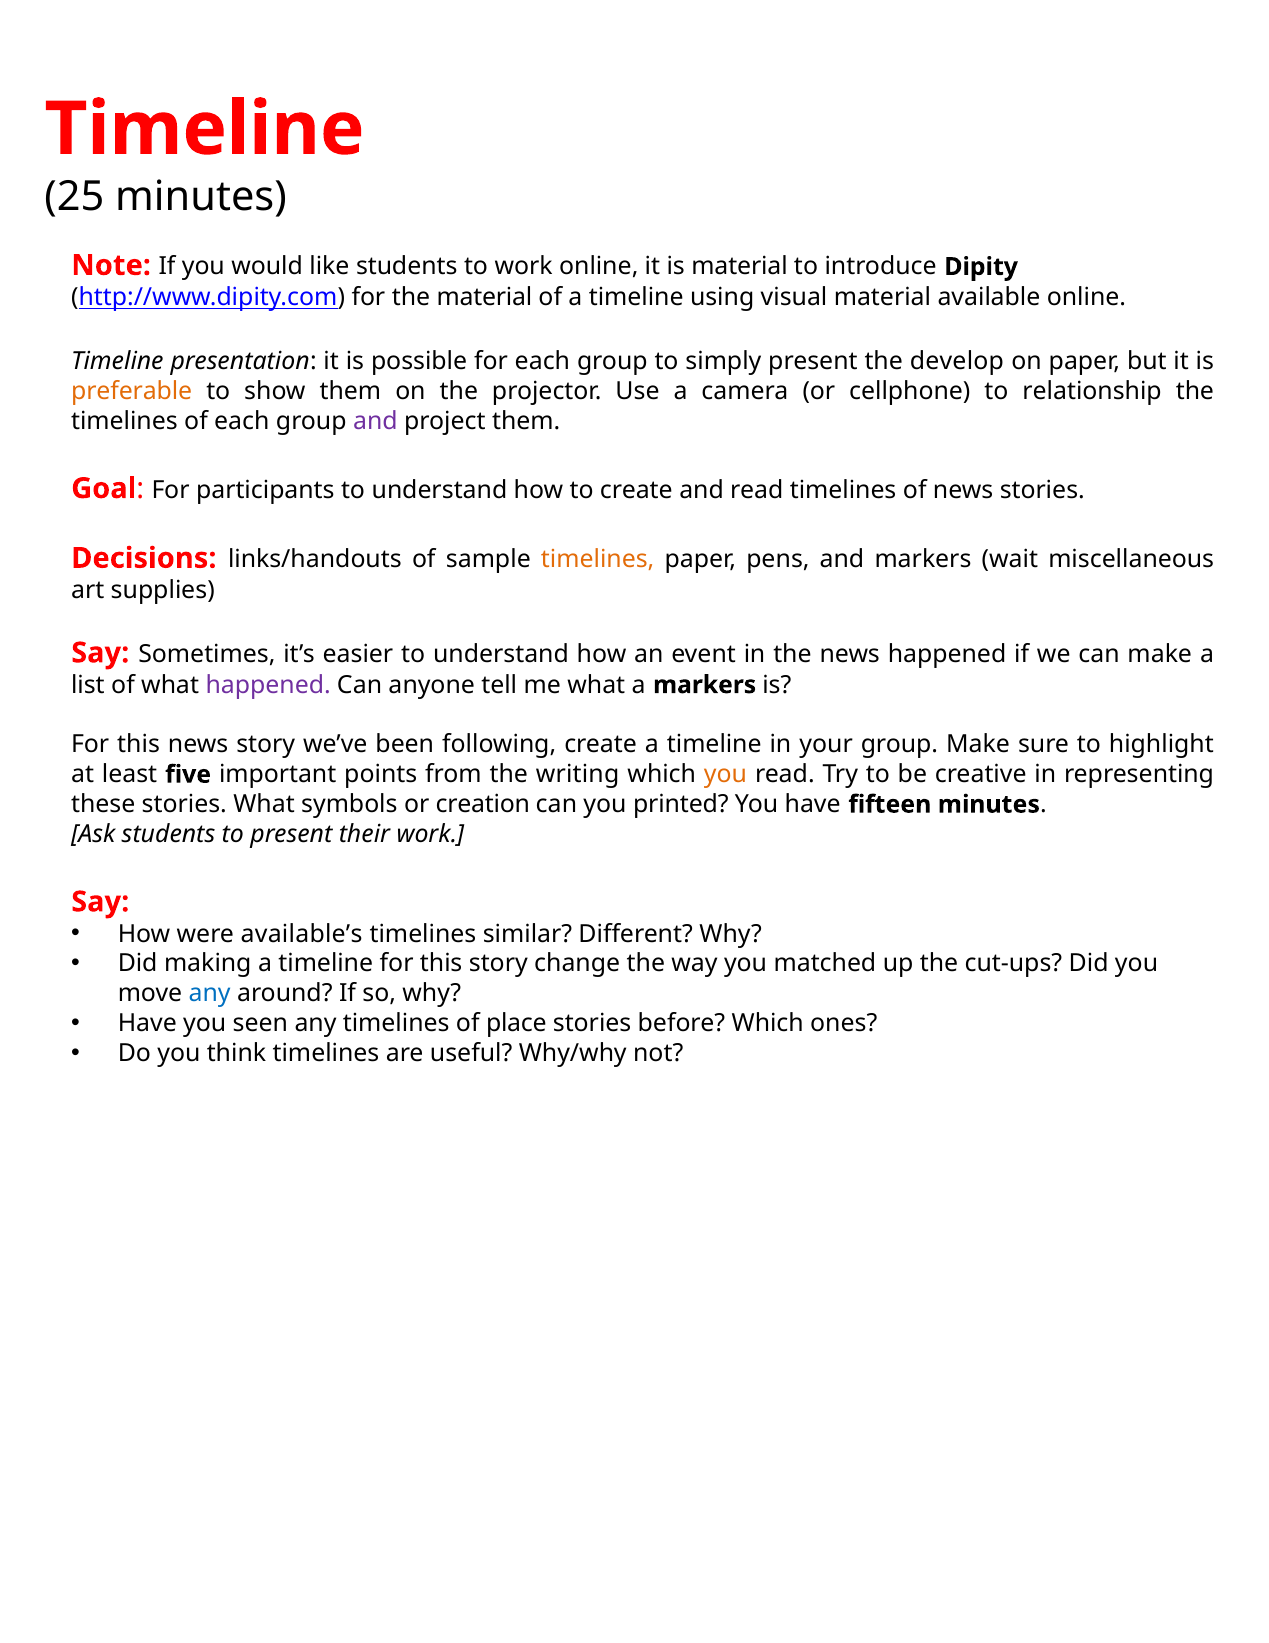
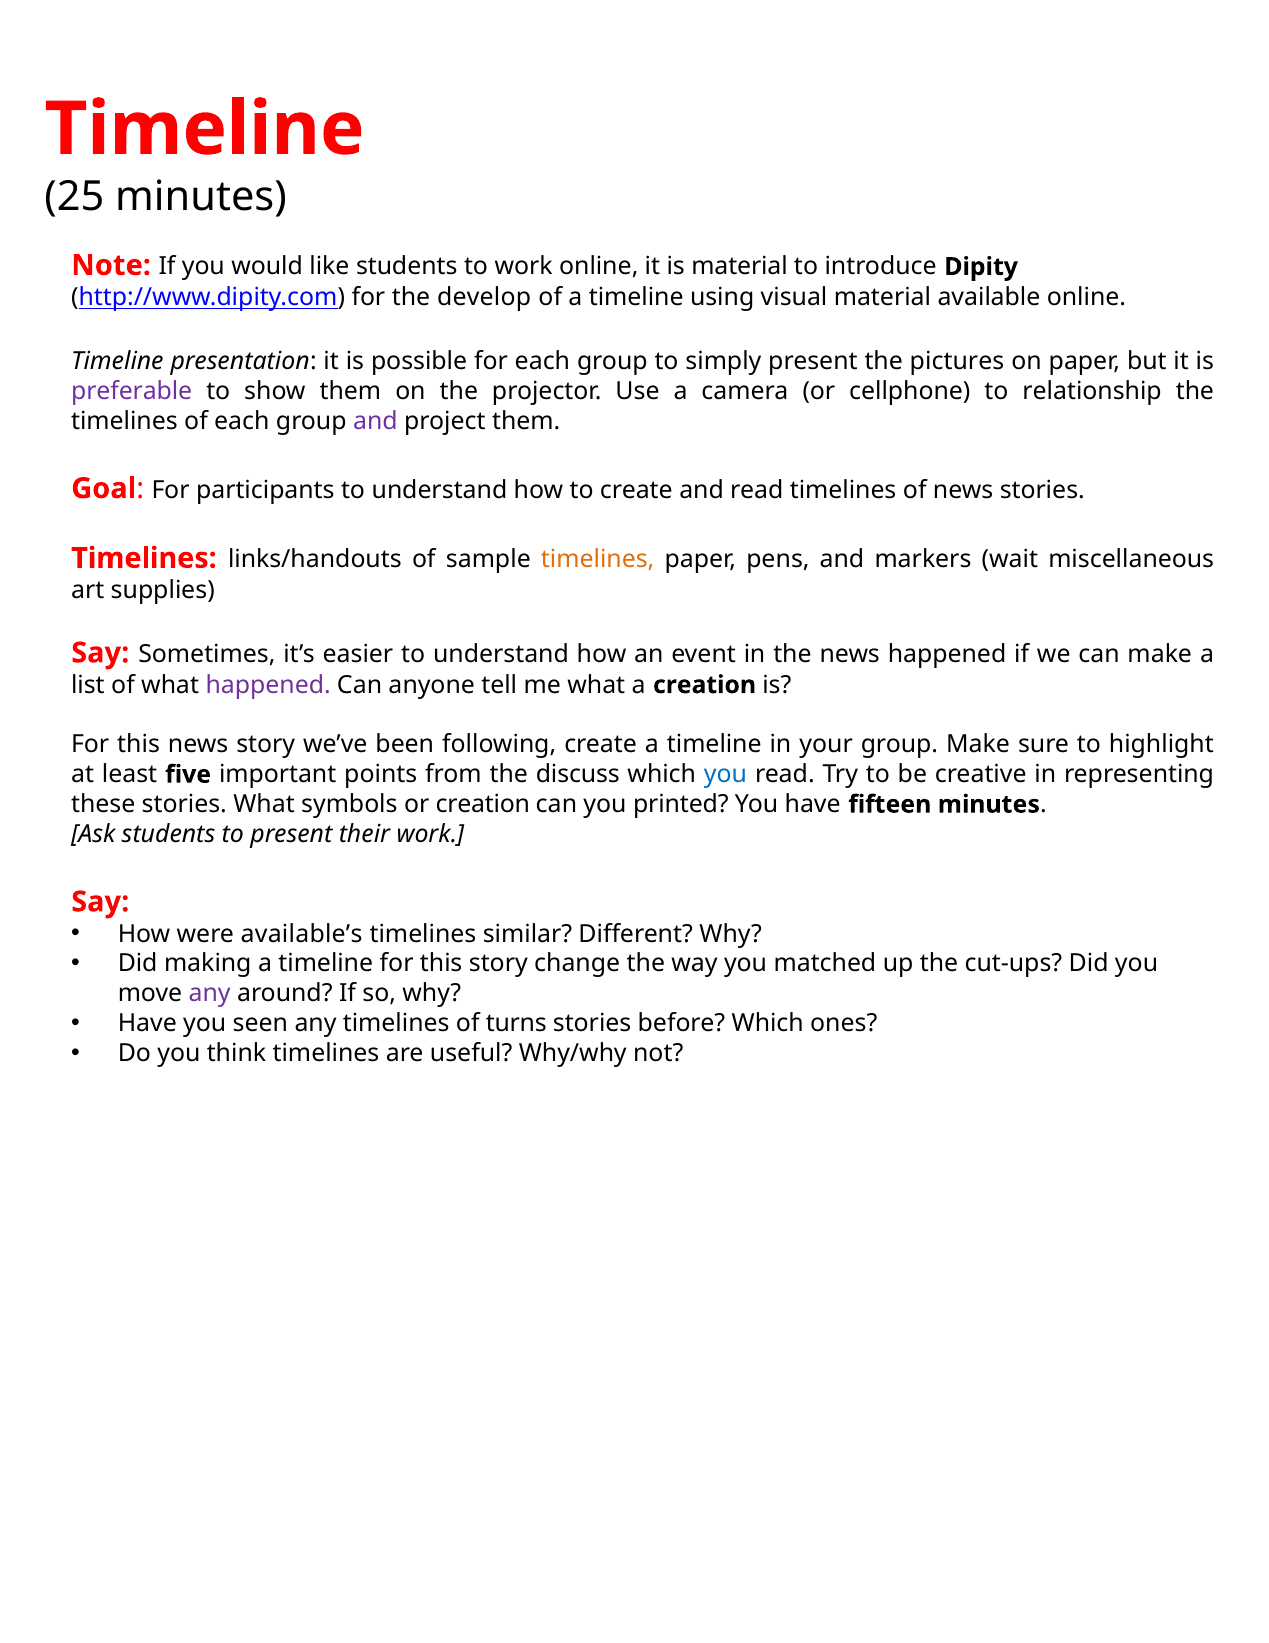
the material: material -> develop (484, 297)
develop: develop -> pictures (957, 361)
preferable colour: orange -> purple (132, 391)
Decisions: Decisions -> Timelines (144, 558)
a markers: markers -> creation (705, 685)
writing: writing -> discuss (578, 774)
you colour: orange -> blue (726, 774)
any colour: blue -> purple (210, 993)
place: place -> turns (516, 1023)
